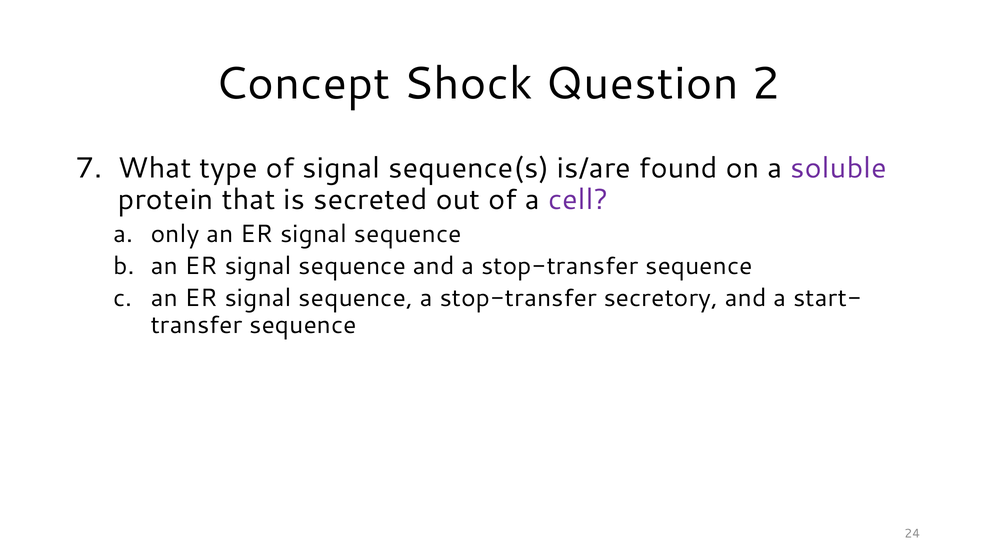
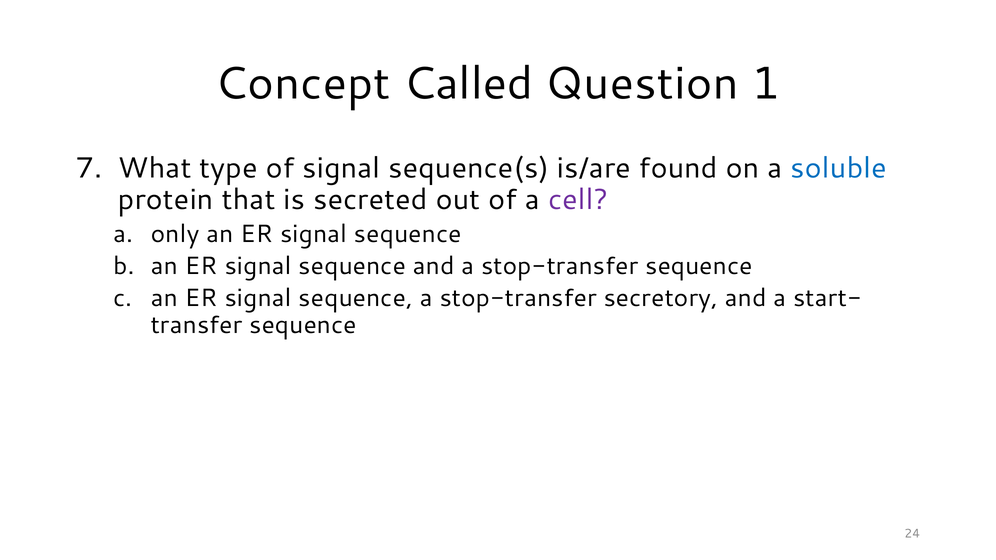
Shock: Shock -> Called (468, 84)
2: 2 -> 1 (766, 84)
soluble colour: purple -> blue (839, 168)
